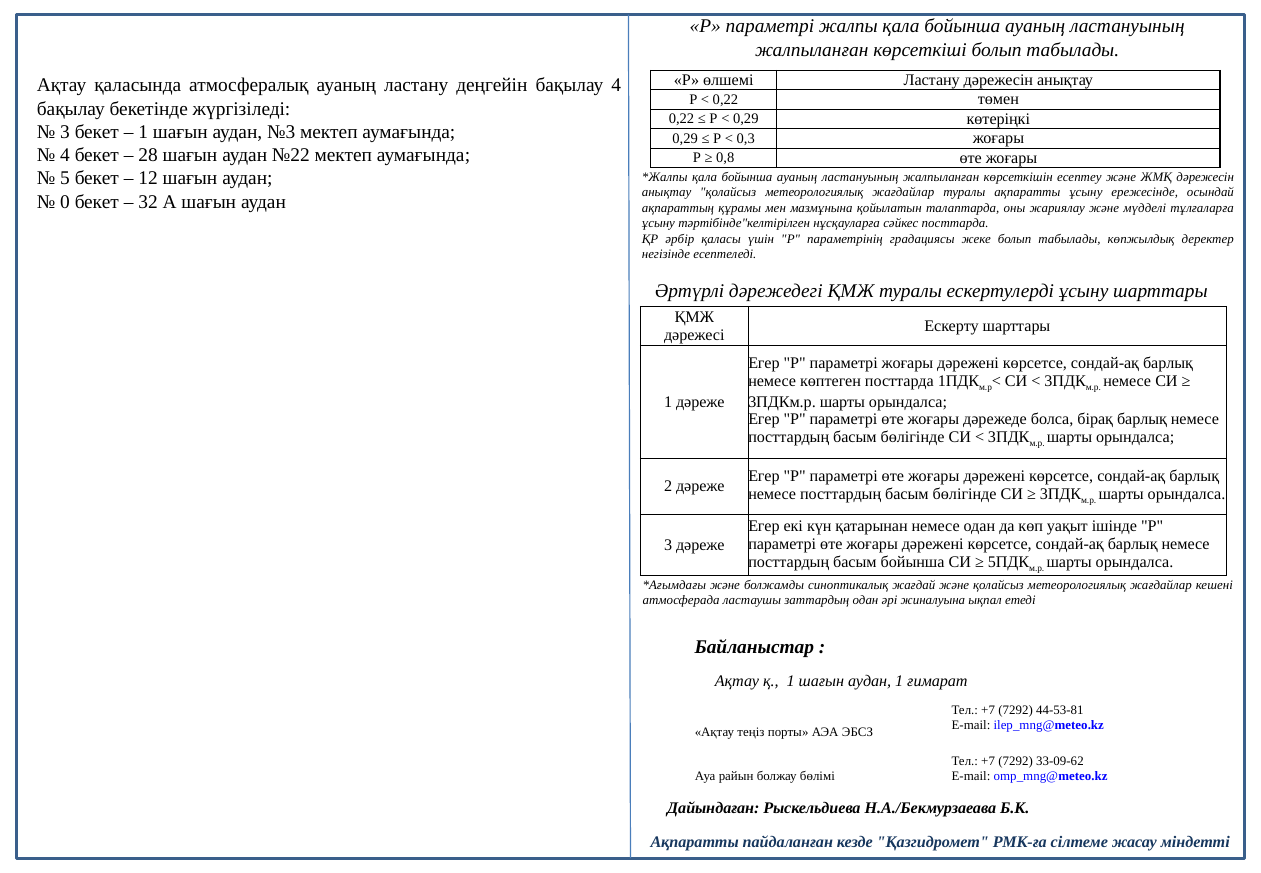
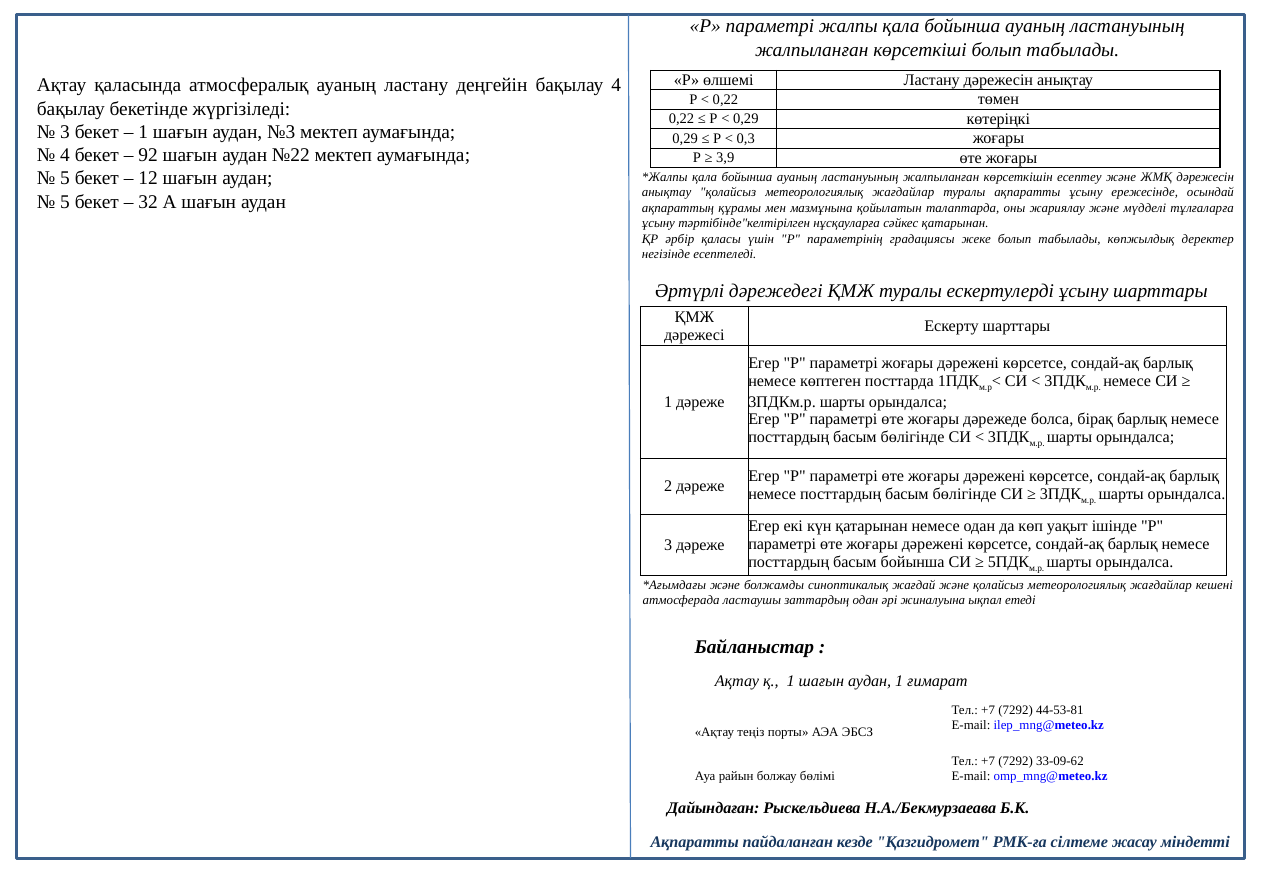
28: 28 -> 92 (148, 155)
0,8: 0,8 -> 3,9 (725, 158)
0: 0 -> 5 (65, 202)
сәйкес посттарда: посттарда -> қатарынан (955, 223)
